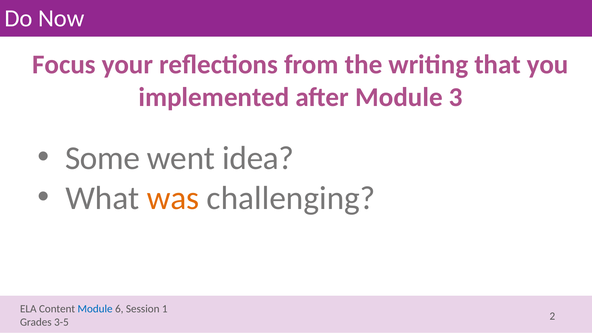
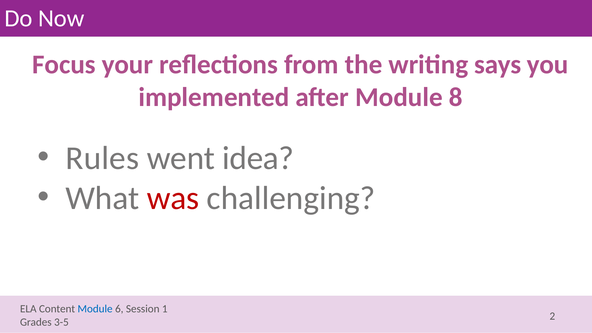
that: that -> says (498, 65)
3: 3 -> 8 (456, 97)
Some: Some -> Rules (102, 158)
was colour: orange -> red (173, 198)
